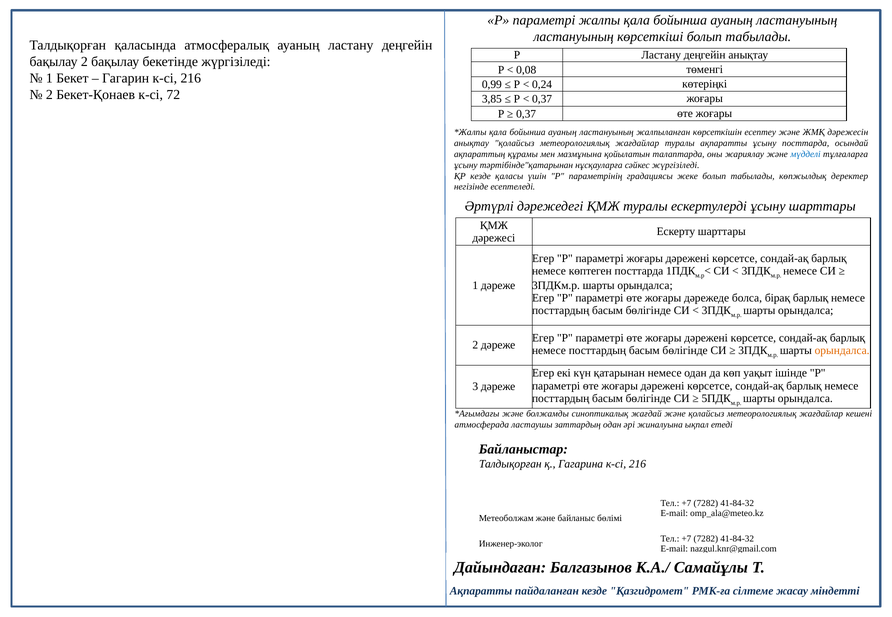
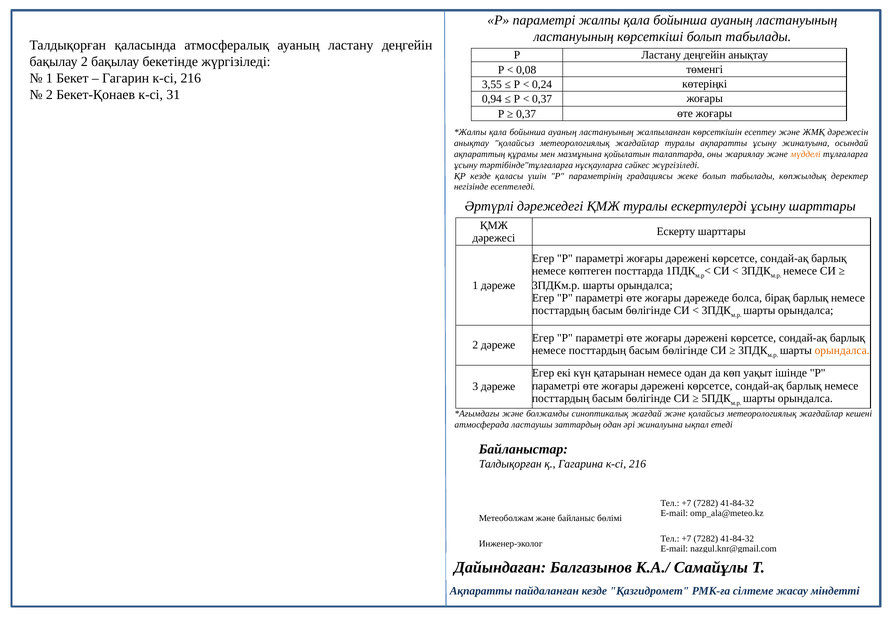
0,99: 0,99 -> 3,55 (492, 85)
72: 72 -> 31 (173, 95)
3,85: 3,85 -> 0,94 (492, 99)
ұсыну посттарда: посттарда -> жиналуына (806, 143)
мүдделі colour: blue -> orange (806, 154)
тәртібінде"қатарынан: тәртібінде"қатарынан -> тәртібінде"тұлғаларға (526, 165)
